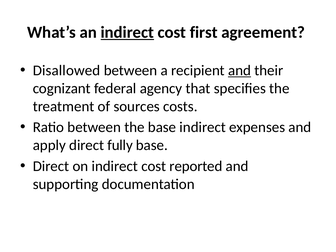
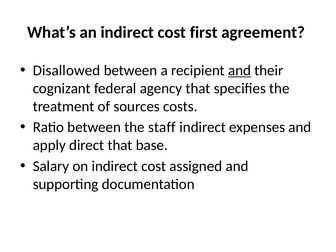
indirect underline: present -> none (127, 32)
the base: base -> staff (162, 127)
direct fully: fully -> that (120, 145)
Direct: Direct -> Salary (51, 166)
reported: reported -> assigned (196, 166)
